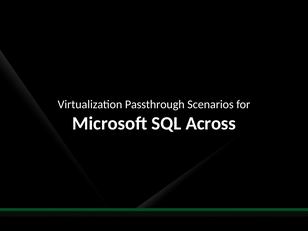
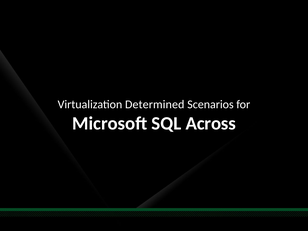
Passthrough: Passthrough -> Determined (155, 105)
